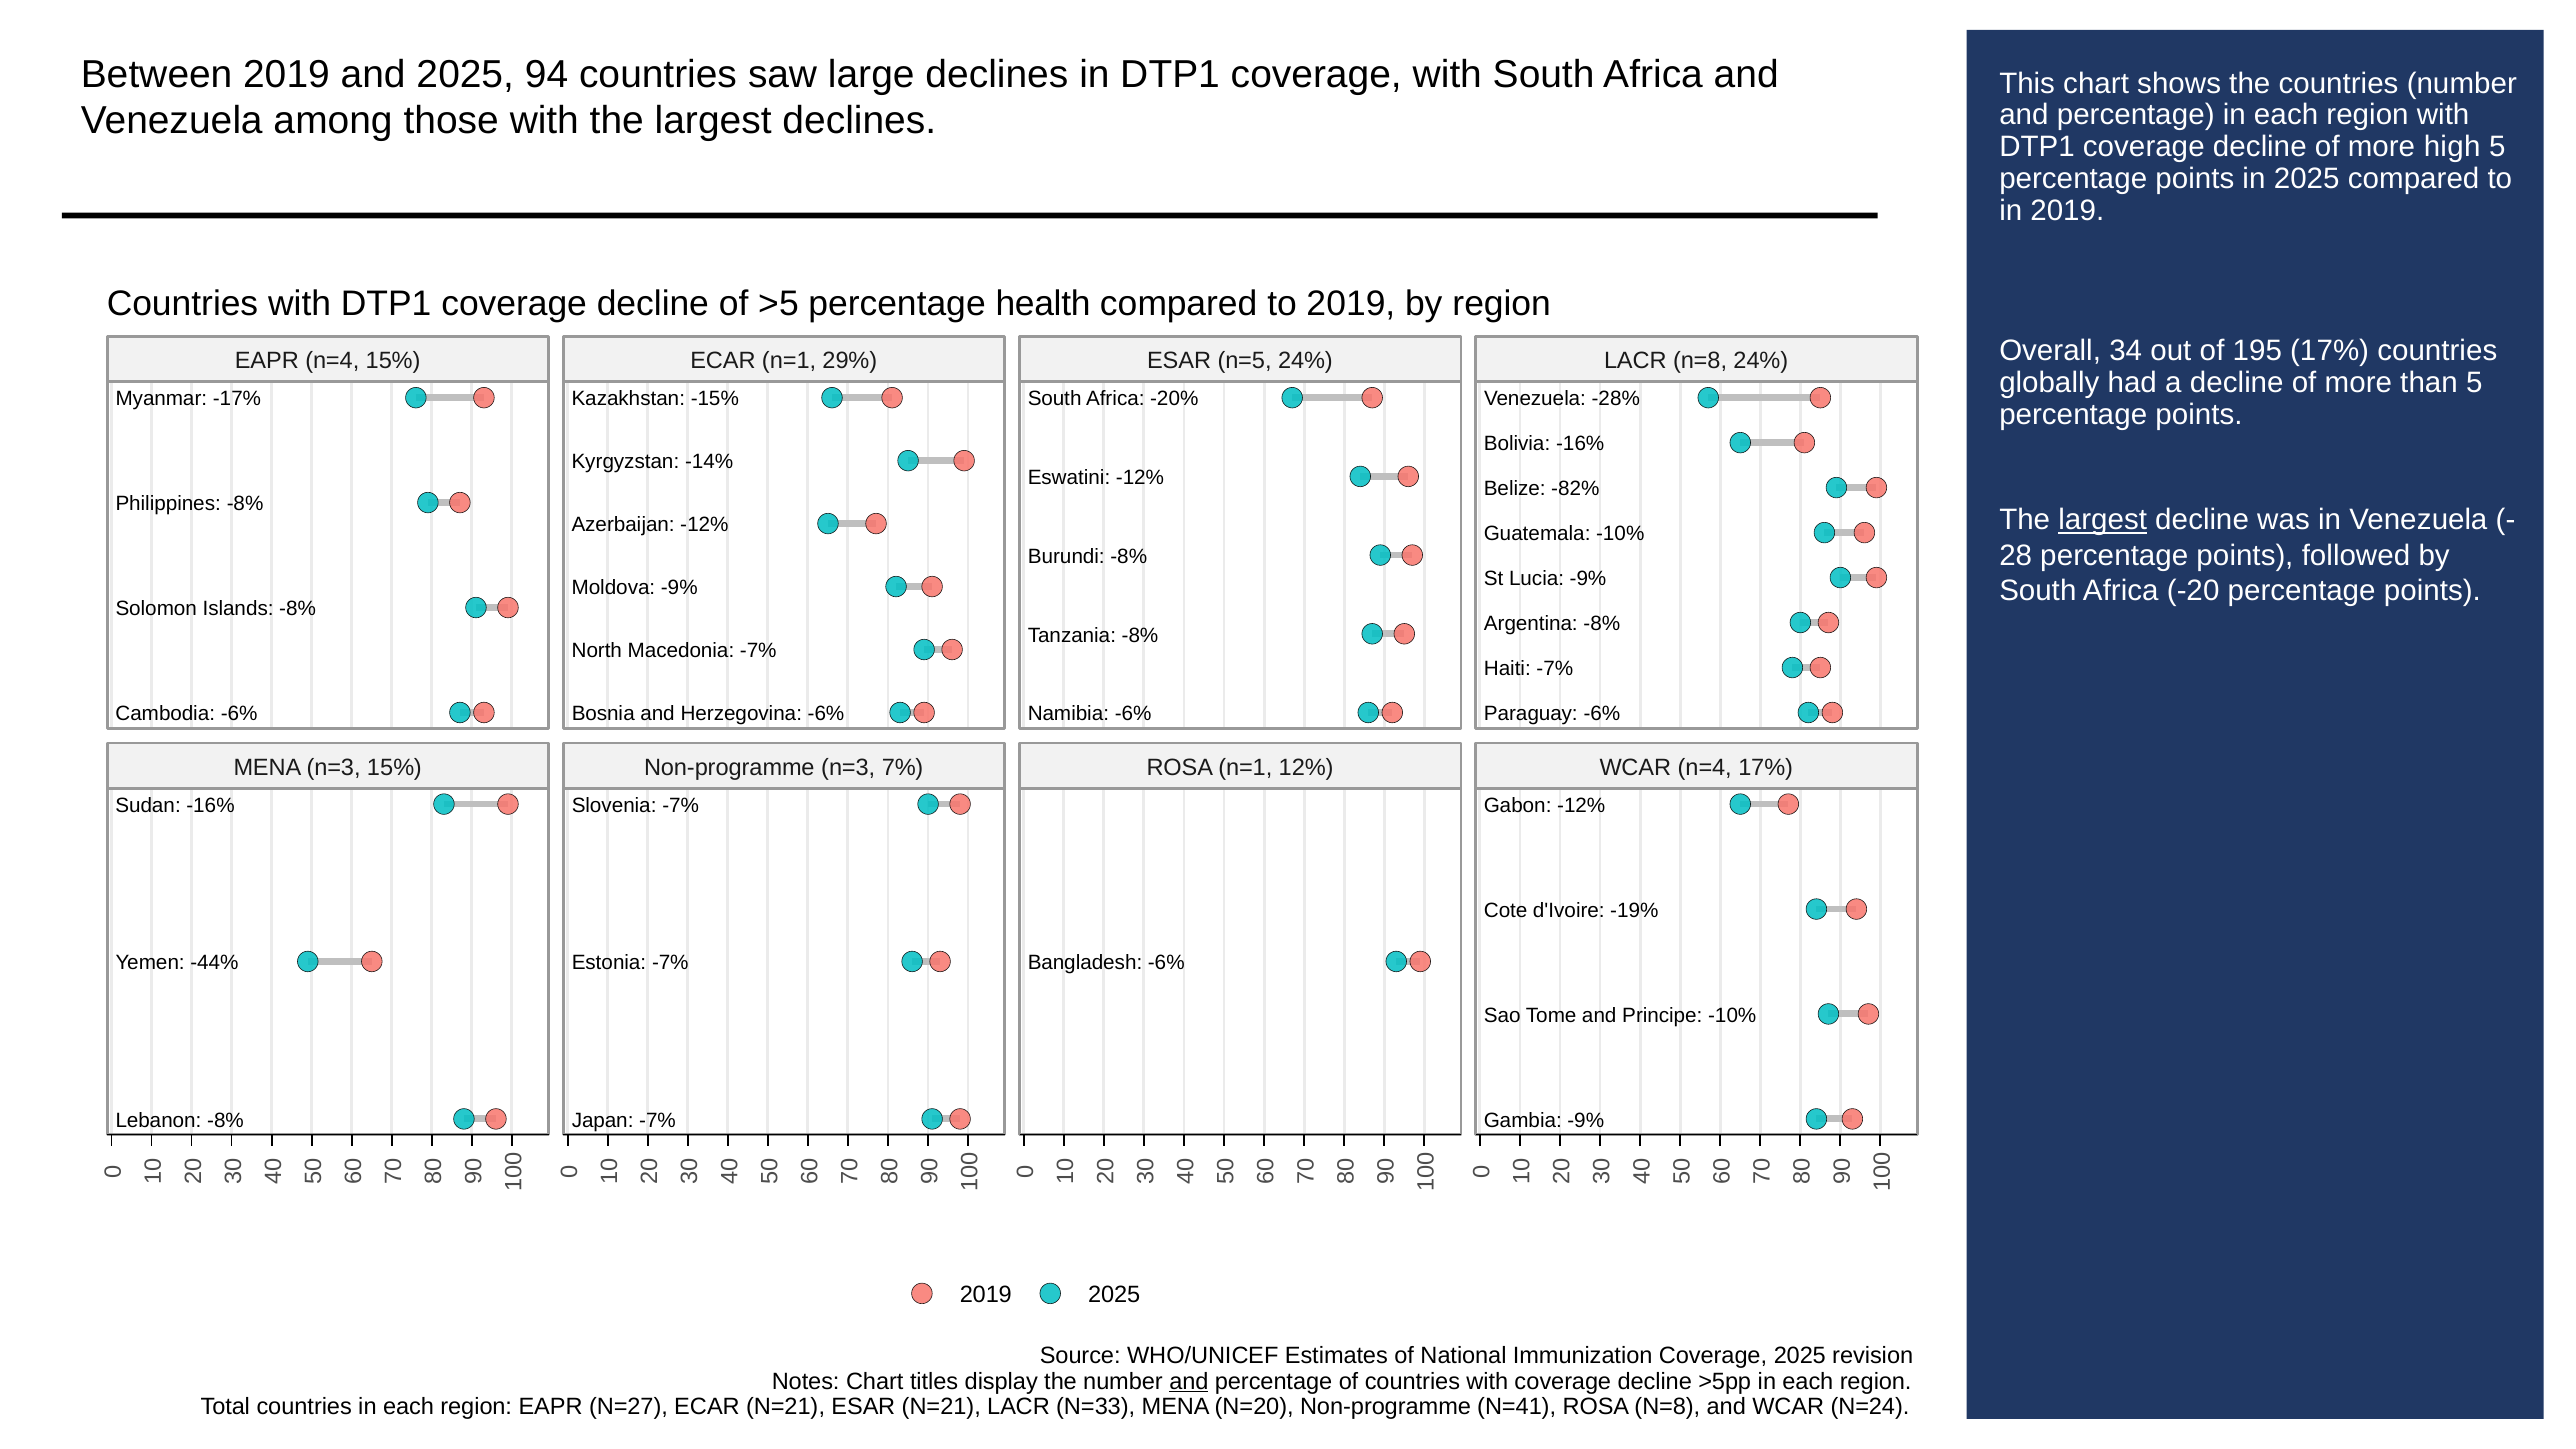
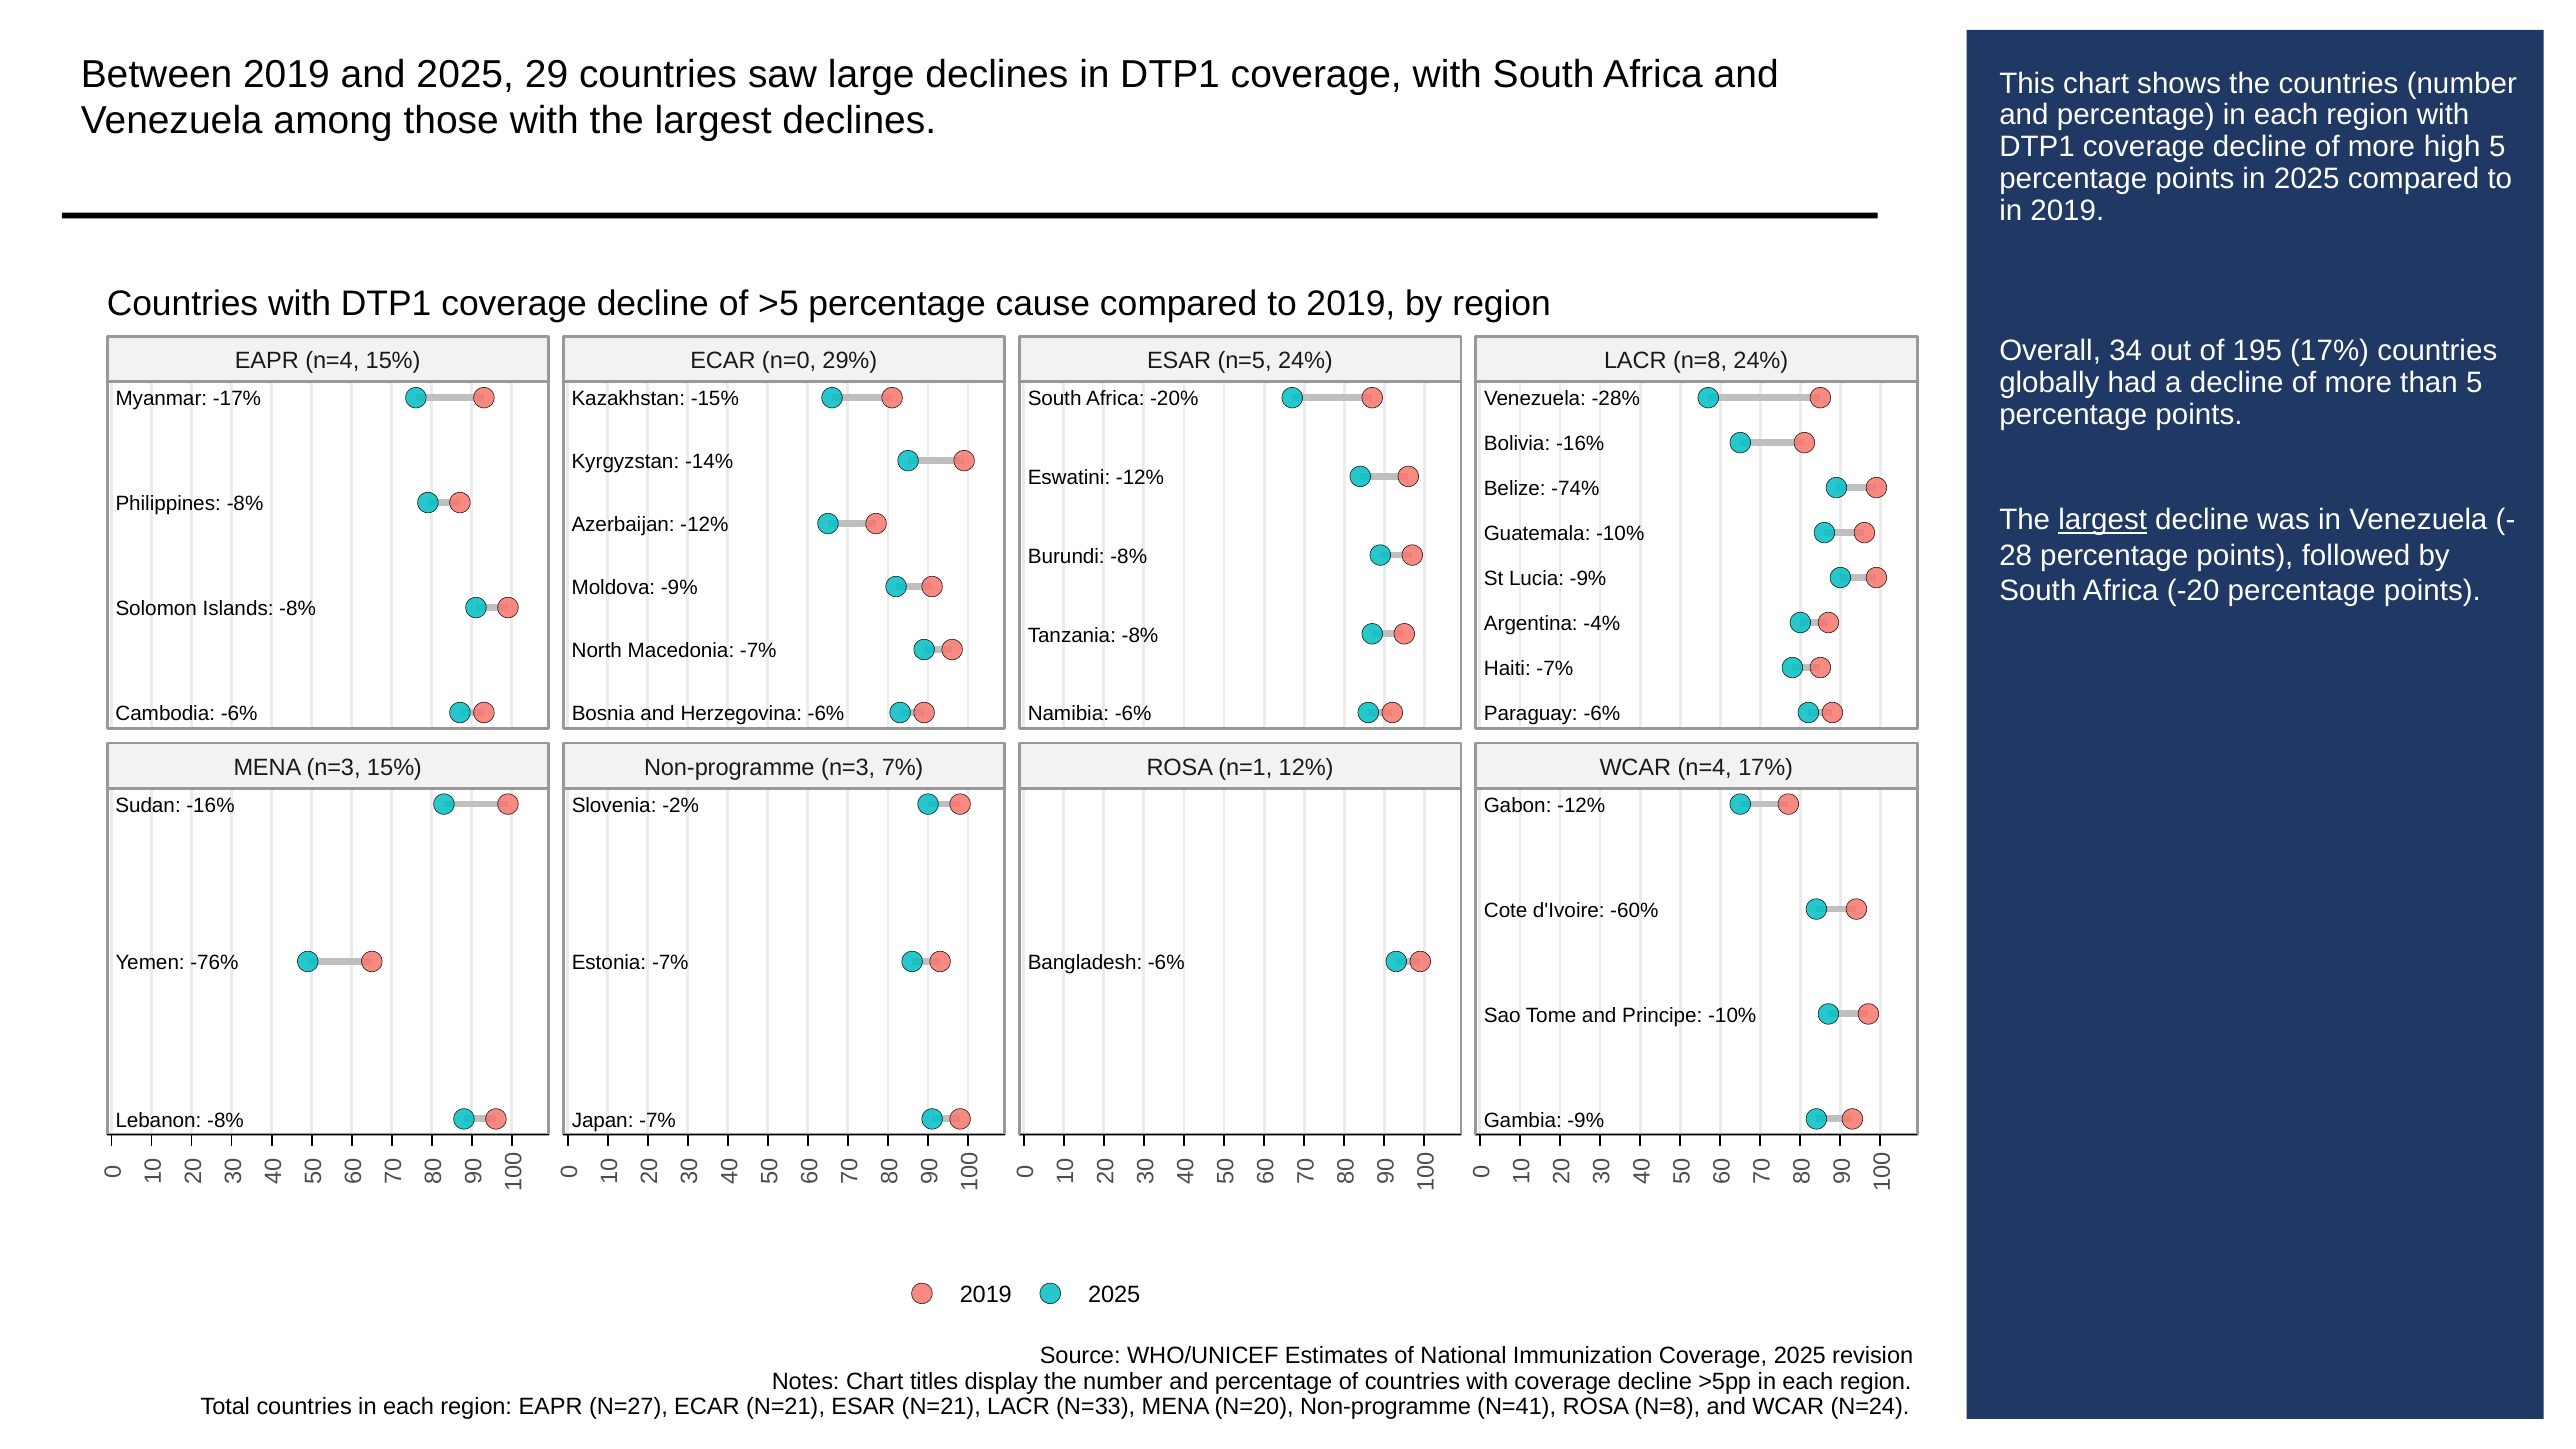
94: 94 -> 29 (547, 74)
health: health -> cause (1043, 304)
ECAR n=1: n=1 -> n=0 (789, 361)
-82%: -82% -> -74% (1575, 489)
Argentina -8%: -8% -> -4% (1602, 624)
Slovenia -7%: -7% -> -2% (681, 805)
-19%: -19% -> -60% (1634, 910)
-44%: -44% -> -76% (214, 963)
and underline: present -> none (1189, 1381)
